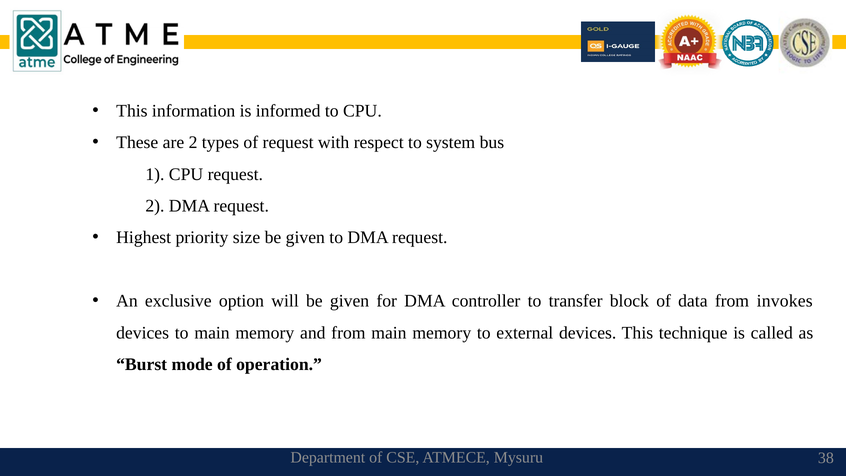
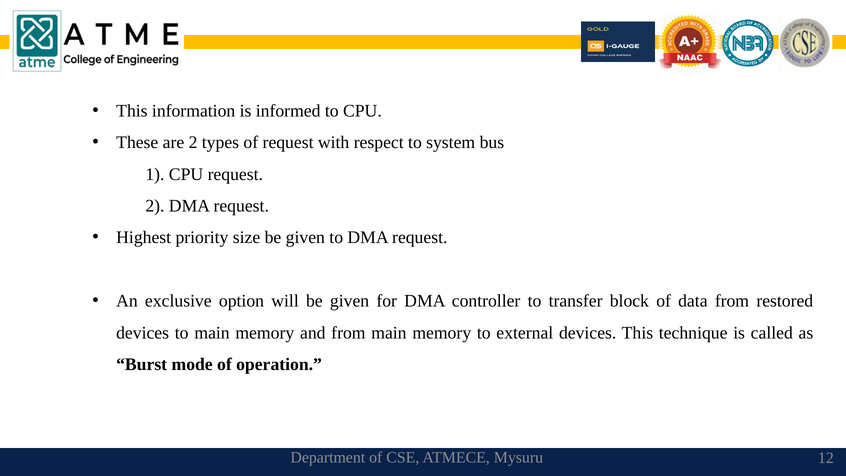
invokes: invokes -> restored (785, 301)
38: 38 -> 12 (826, 458)
